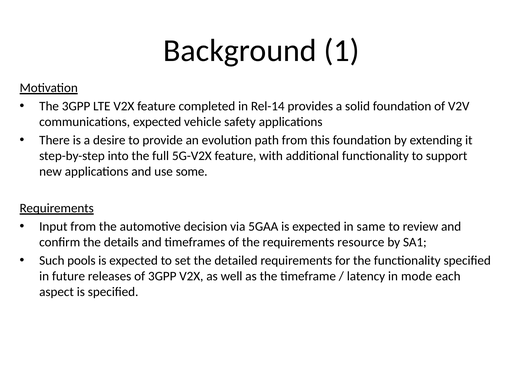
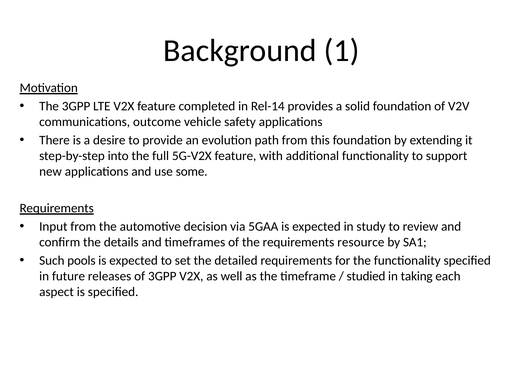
communications expected: expected -> outcome (157, 122)
same: same -> study (371, 227)
latency: latency -> studied (366, 276)
mode: mode -> taking (417, 276)
